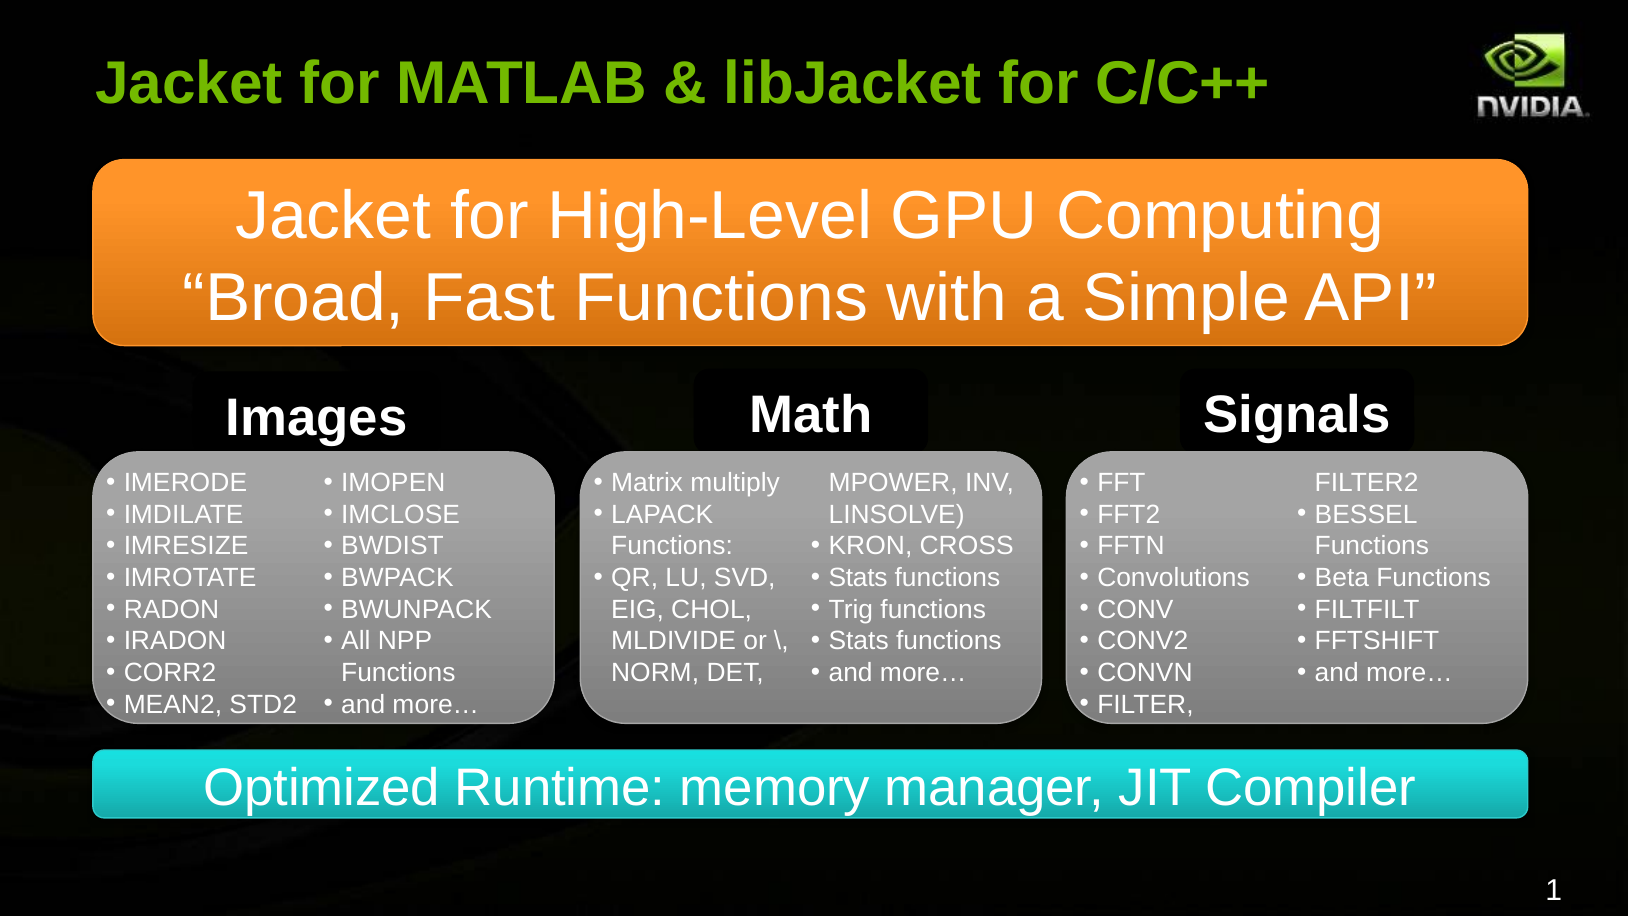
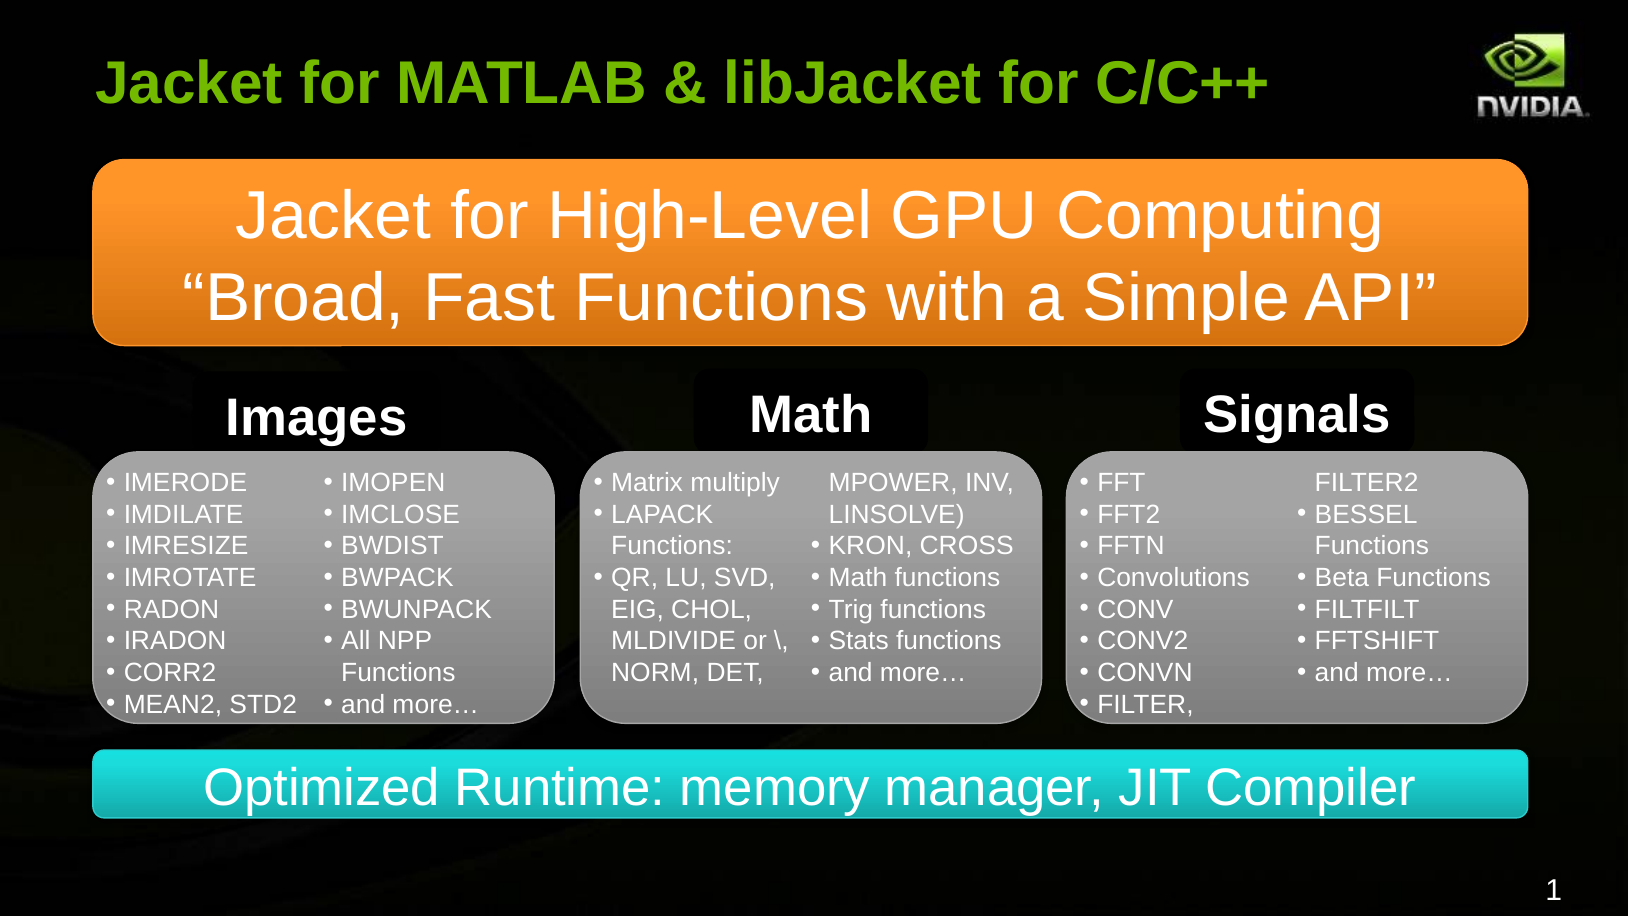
Stats: Stats -> Math (858, 578)
